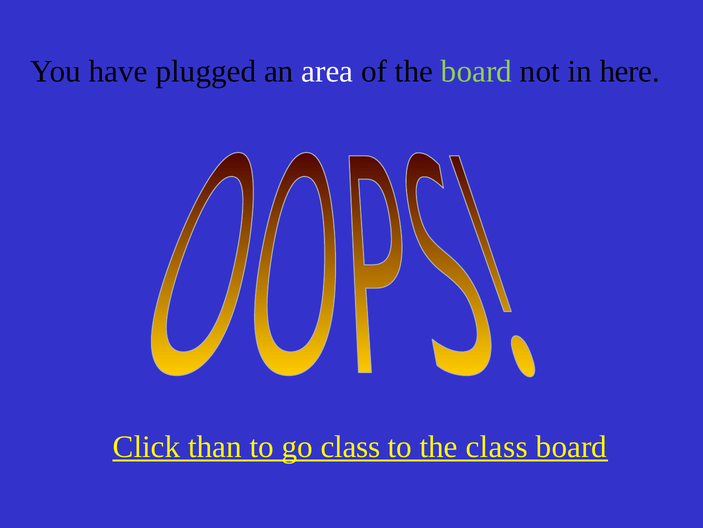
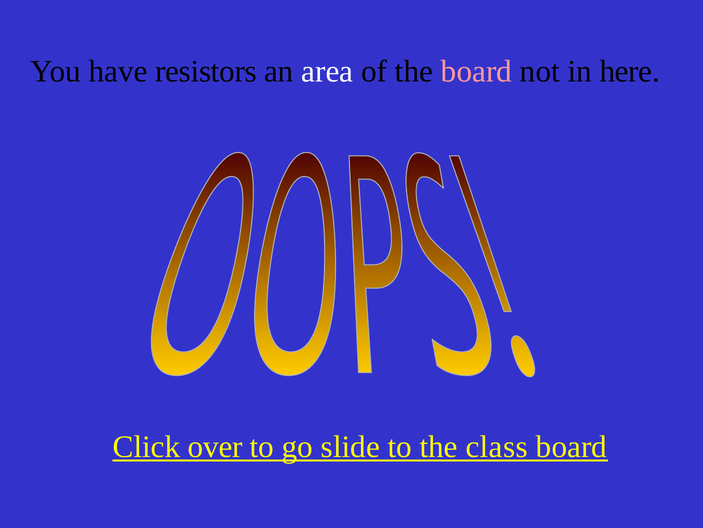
plugged: plugged -> resistors (206, 71)
board colour: light green -> pink (477, 71)
than: than -> over (215, 446)
go class: class -> slide (350, 446)
